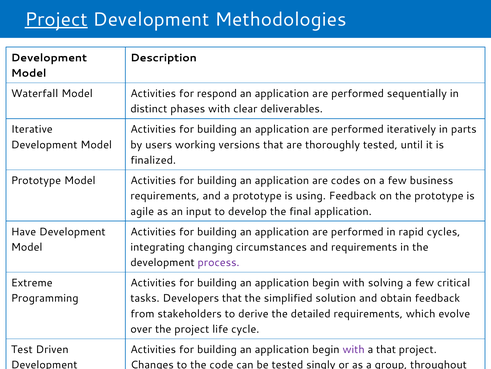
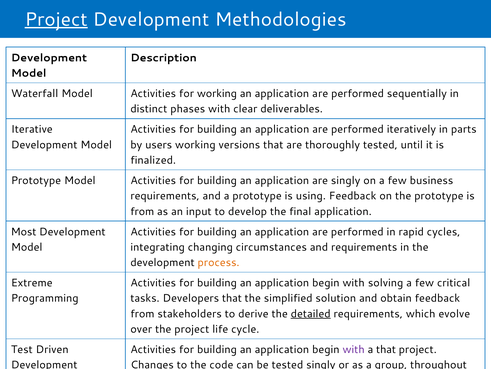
for respond: respond -> working (217, 93)
are codes: codes -> singly (346, 180)
agile: agile -> from (142, 211)
Have: Have -> Most (24, 231)
process colour: purple -> orange (219, 262)
detailed underline: none -> present (311, 313)
